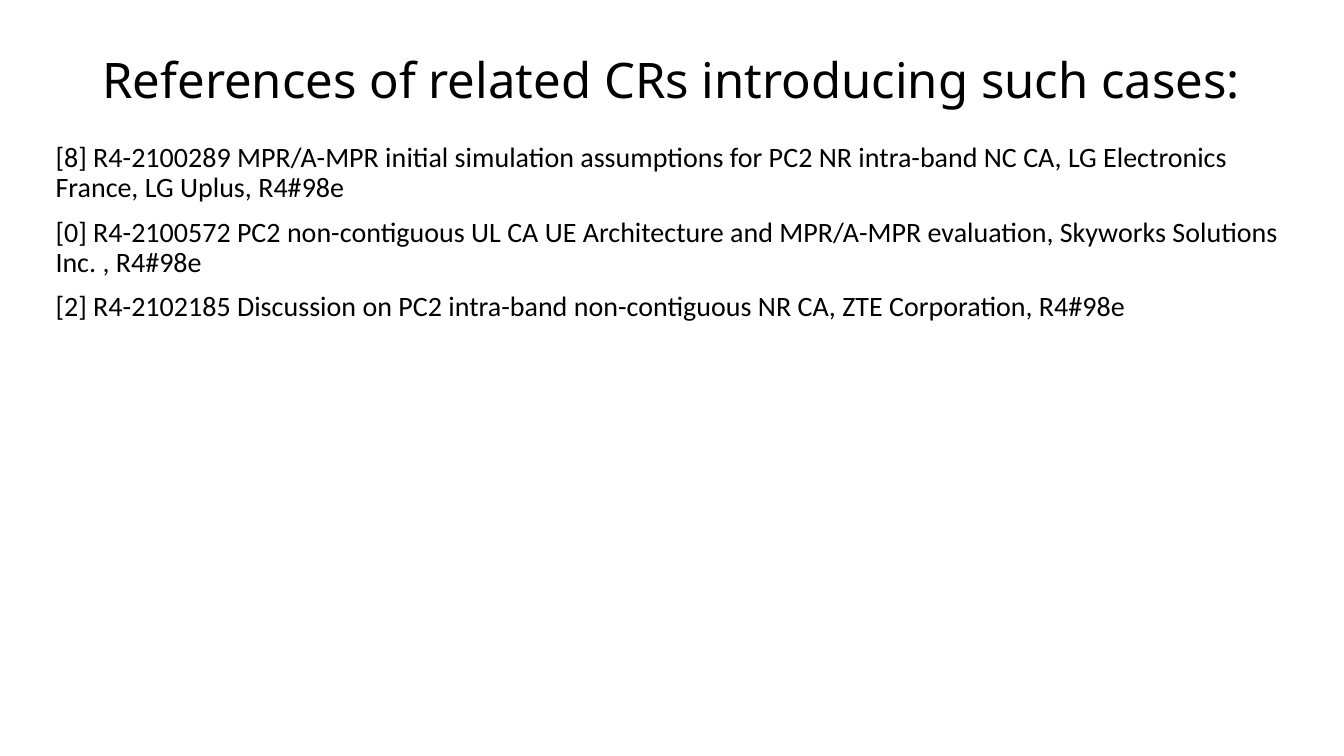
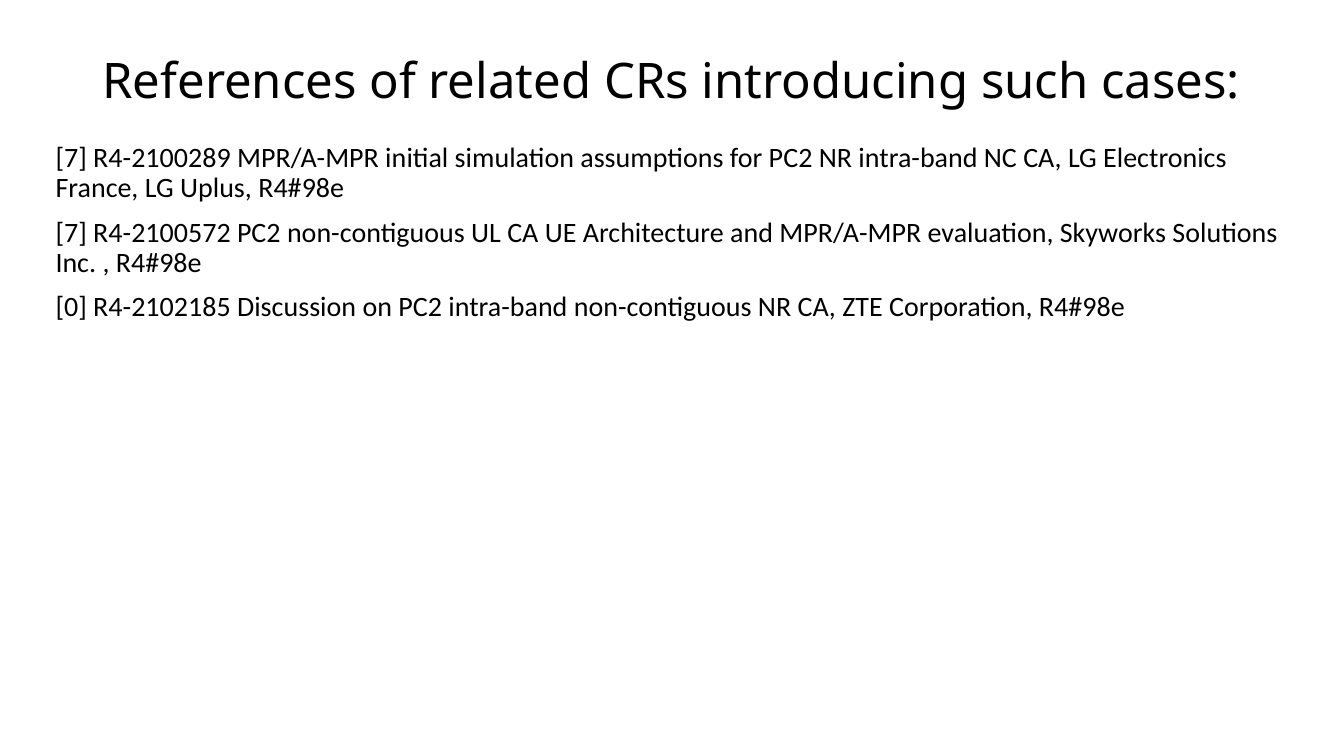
8: 8 -> 7 (71, 158)
0: 0 -> 7 (71, 233)
2: 2 -> 0 (71, 307)
